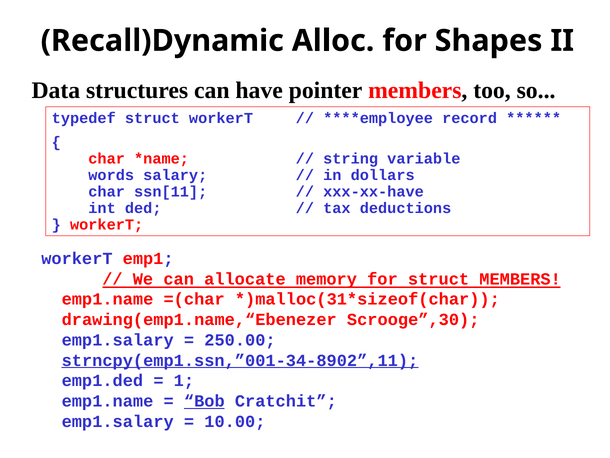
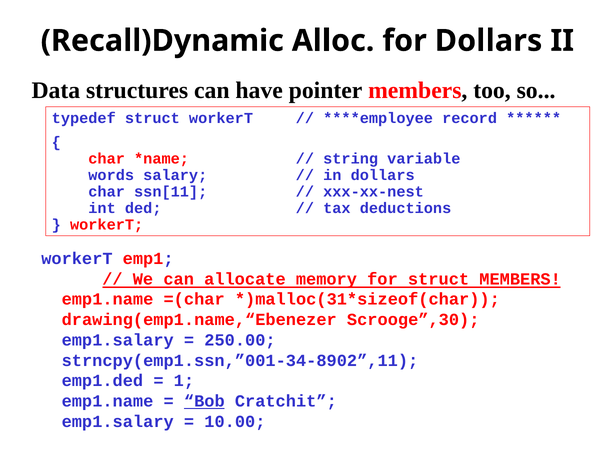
for Shapes: Shapes -> Dollars (488, 41)
xxx-xx-have: xxx-xx-have -> xxx-xx-nest (374, 191)
strncpy(emp1.ssn,”001-34-8902”,11 underline: present -> none (240, 360)
